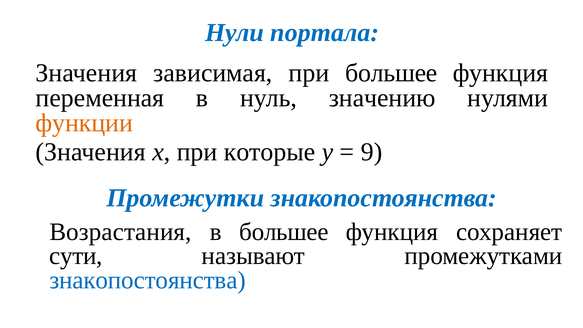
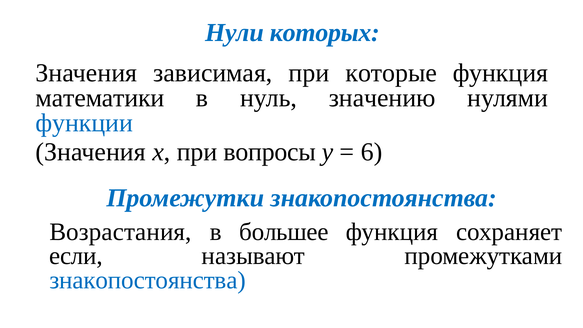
портала: портала -> которых (325, 33)
при большее: большее -> которые (391, 73)
переменная: переменная -> математики (100, 98)
функции colour: orange -> blue (84, 123)
которые: которые -> вопросы (270, 152)
9: 9 -> 6 (372, 152)
сути: сути -> если (76, 256)
